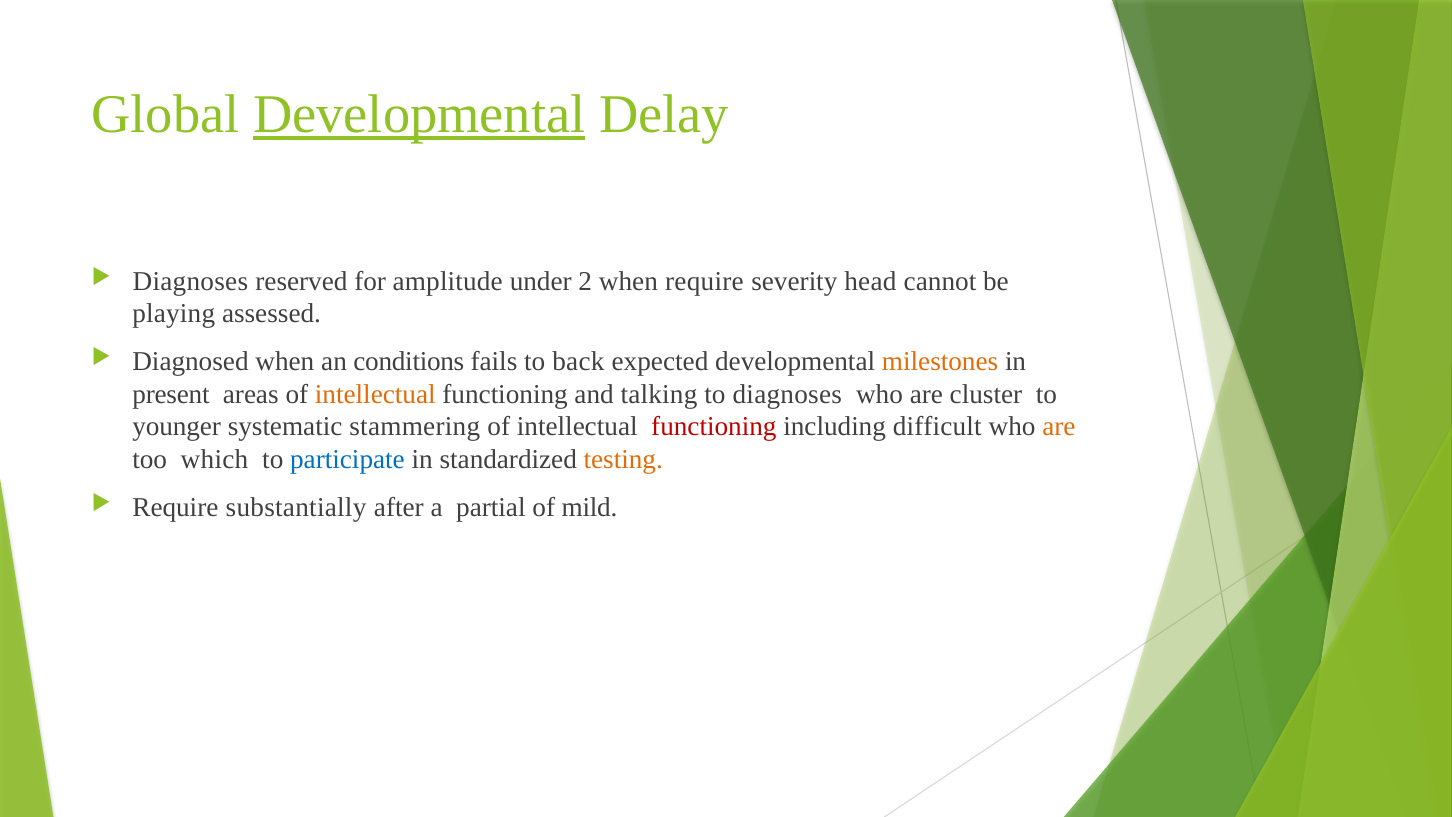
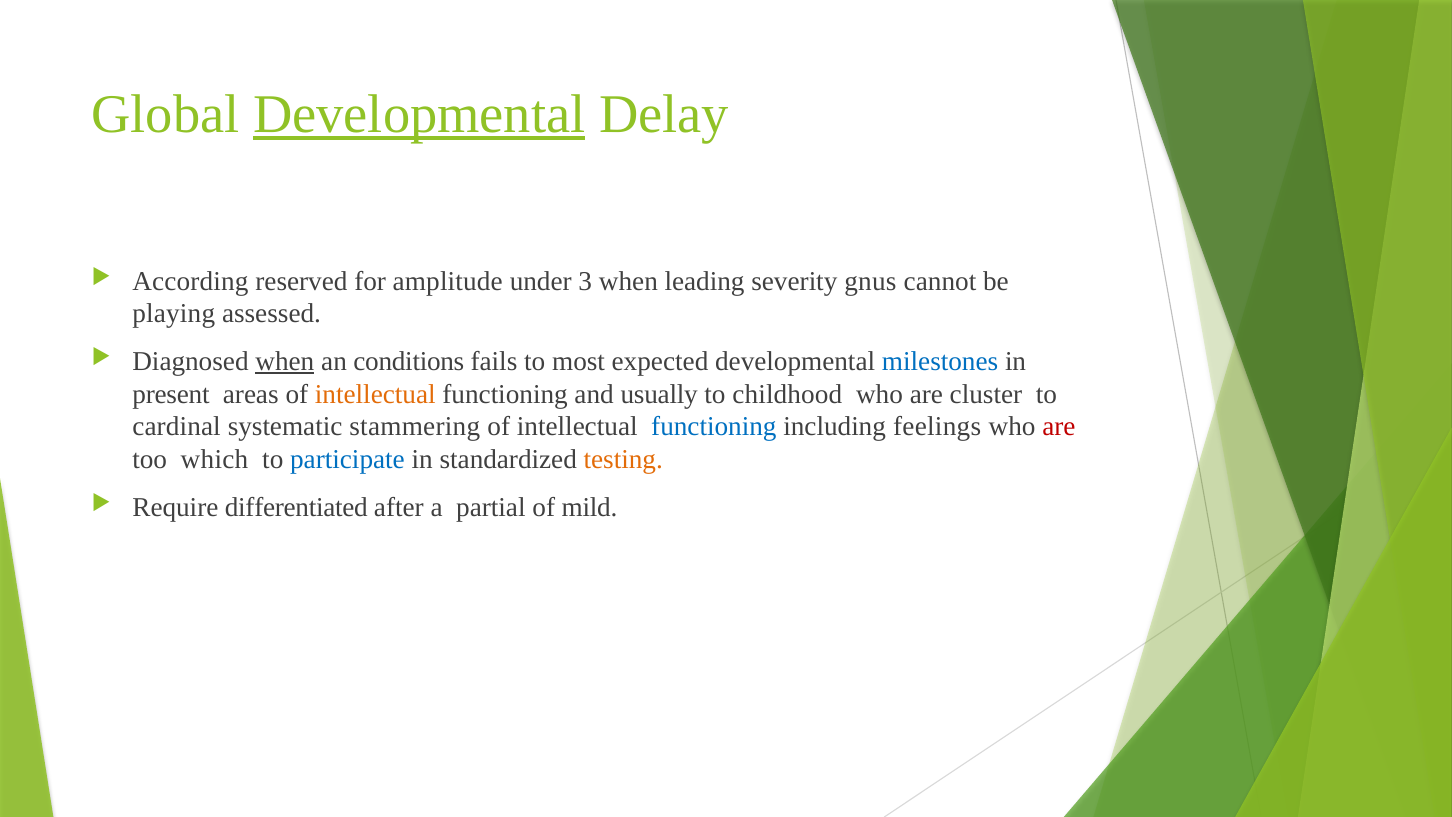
Diagnoses: Diagnoses -> According (190, 281)
2: 2 -> 3 (585, 281)
when require: require -> leading (705, 281)
head: head -> gnus (870, 281)
when underline: none -> present (285, 361)
back: back -> most (579, 361)
milestones colour: orange -> blue (940, 361)
talking: talking -> usually (659, 394)
to diagnoses: diagnoses -> childhood (787, 394)
younger: younger -> cardinal (177, 427)
functioning colour: red -> blue (714, 427)
difficult: difficult -> feelings (937, 427)
are colour: orange -> red (1059, 427)
substantially: substantially -> differentiated (296, 507)
